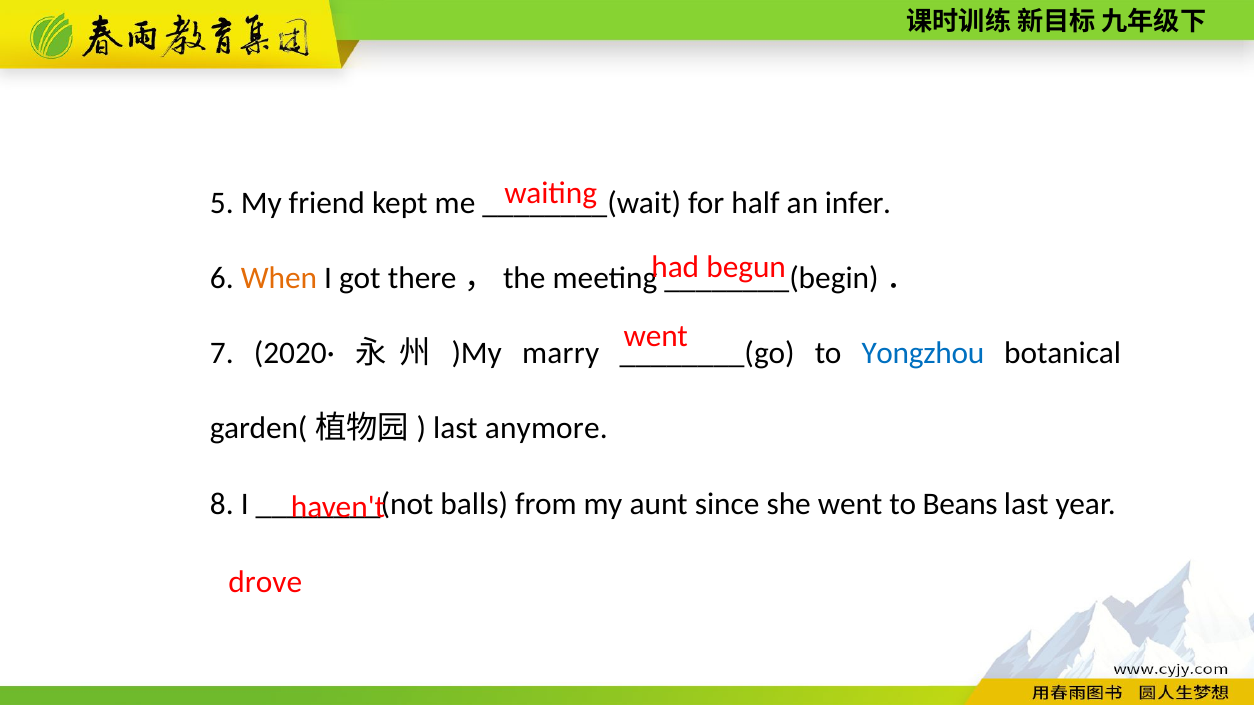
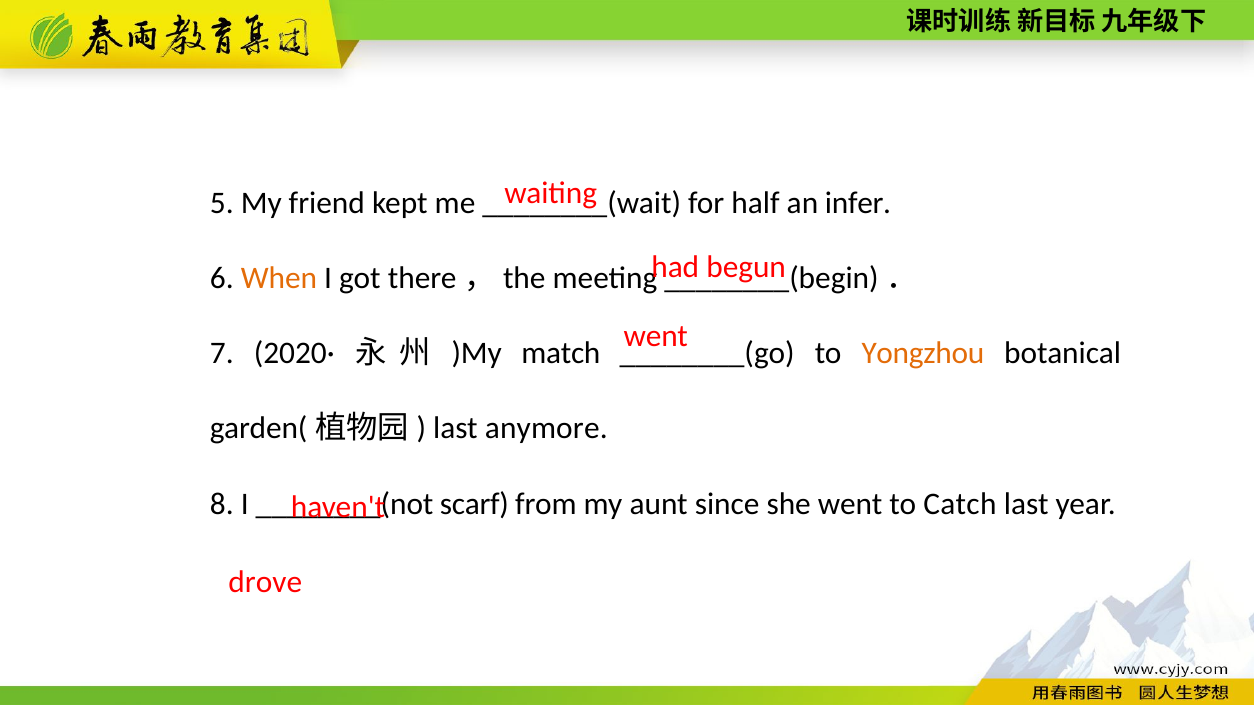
marry: marry -> match (561, 354)
Yongzhou colour: blue -> orange (923, 354)
balls: balls -> scarf (474, 504)
Beans: Beans -> Catch (960, 504)
